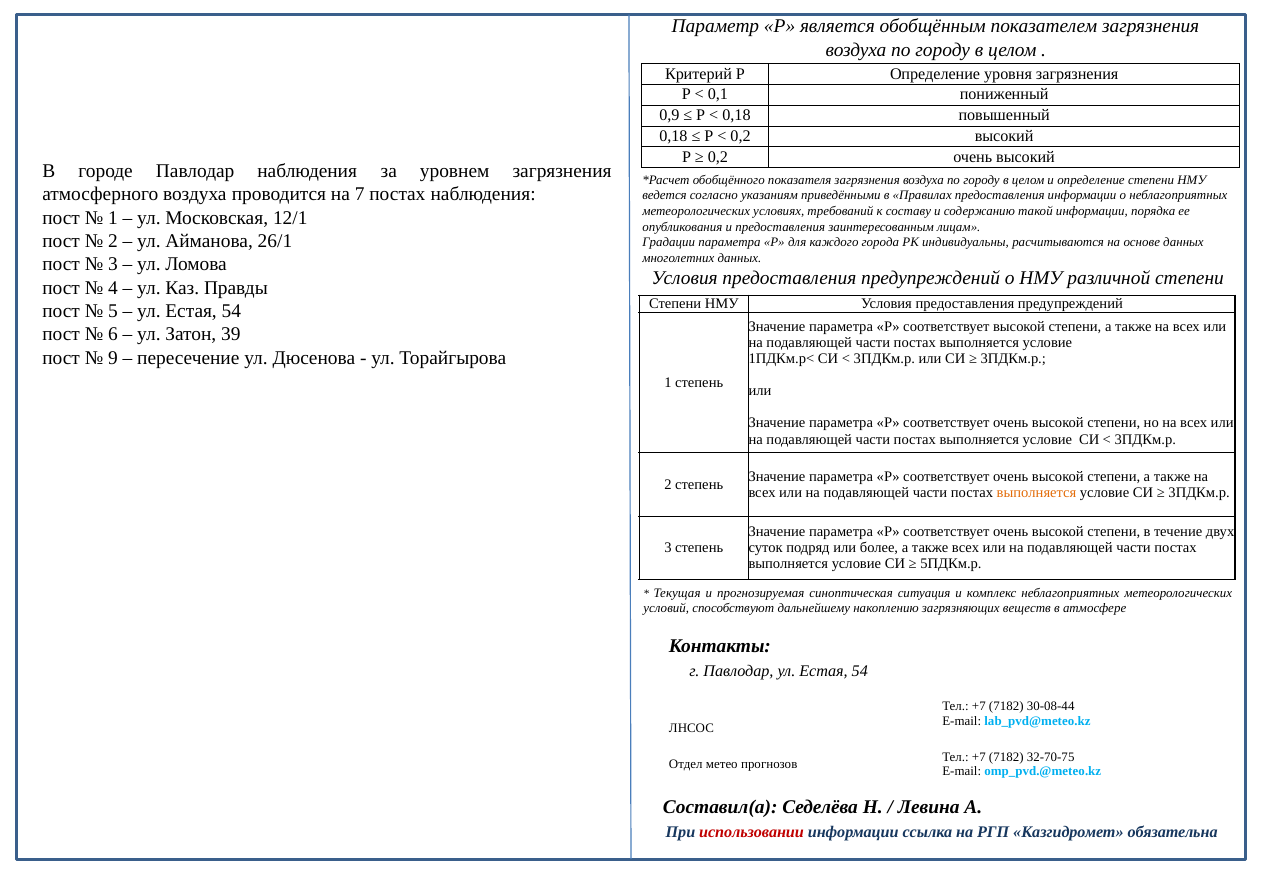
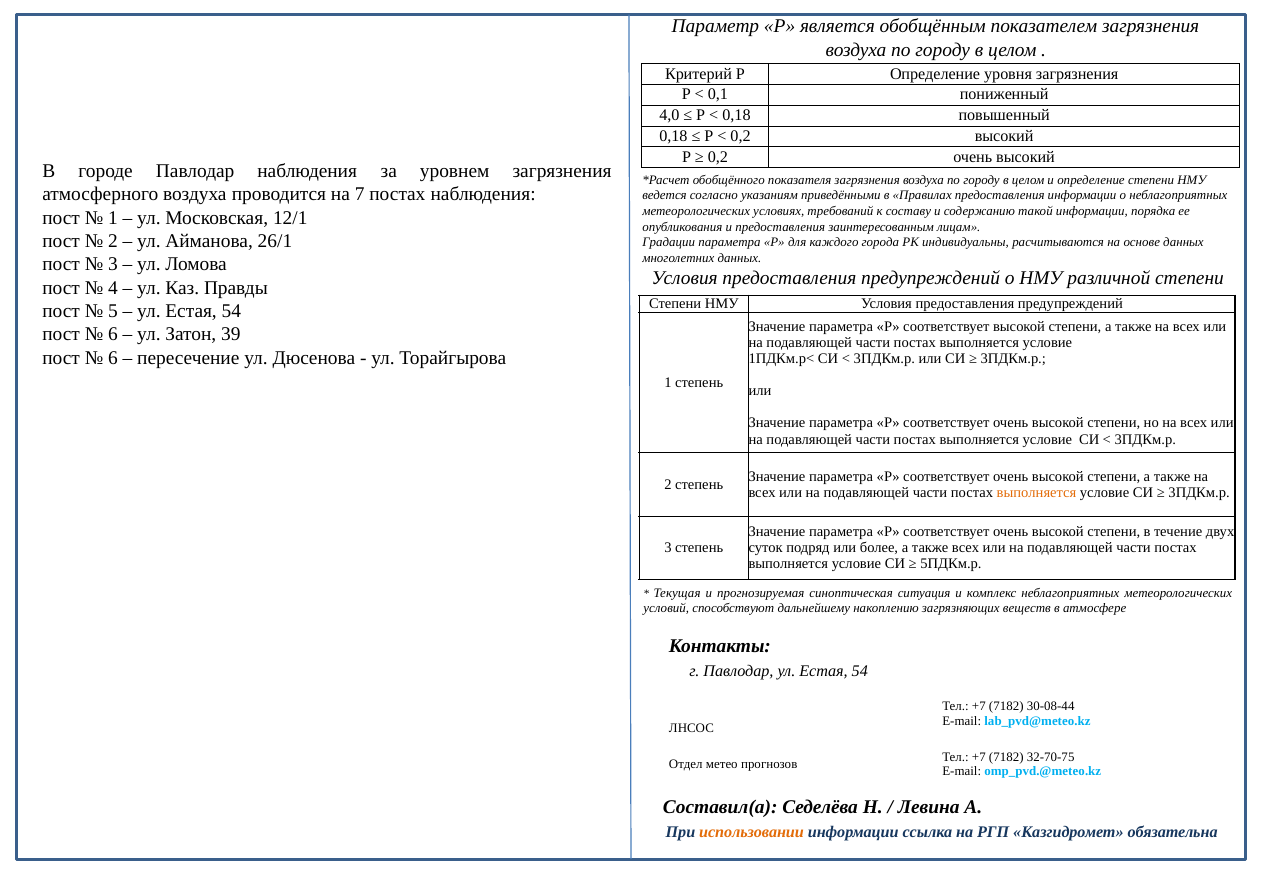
0,9: 0,9 -> 4,0 (669, 115)
9: 9 -> 6 (113, 358)
использовании colour: red -> orange (752, 832)
